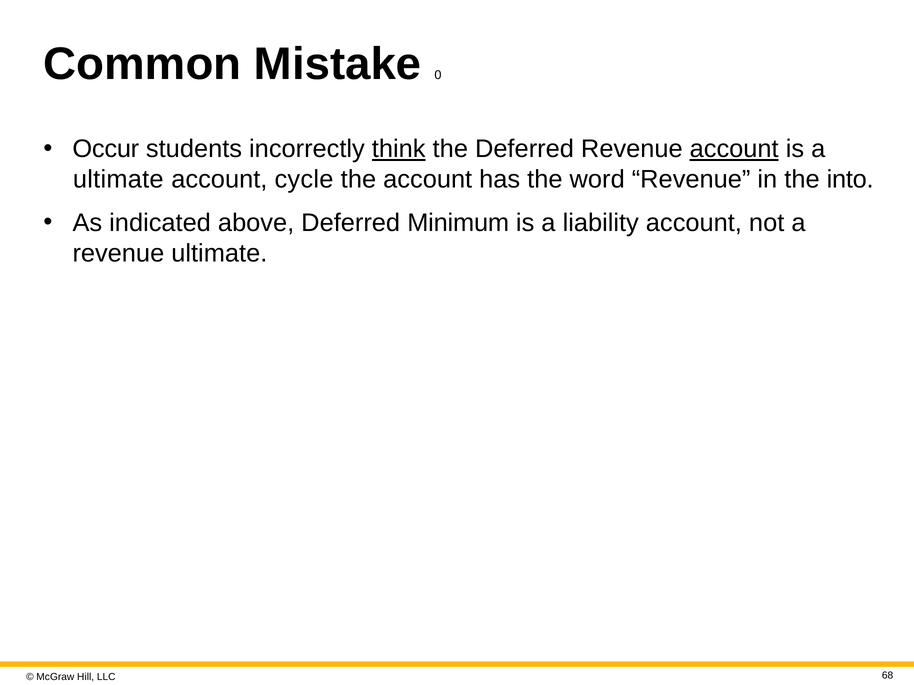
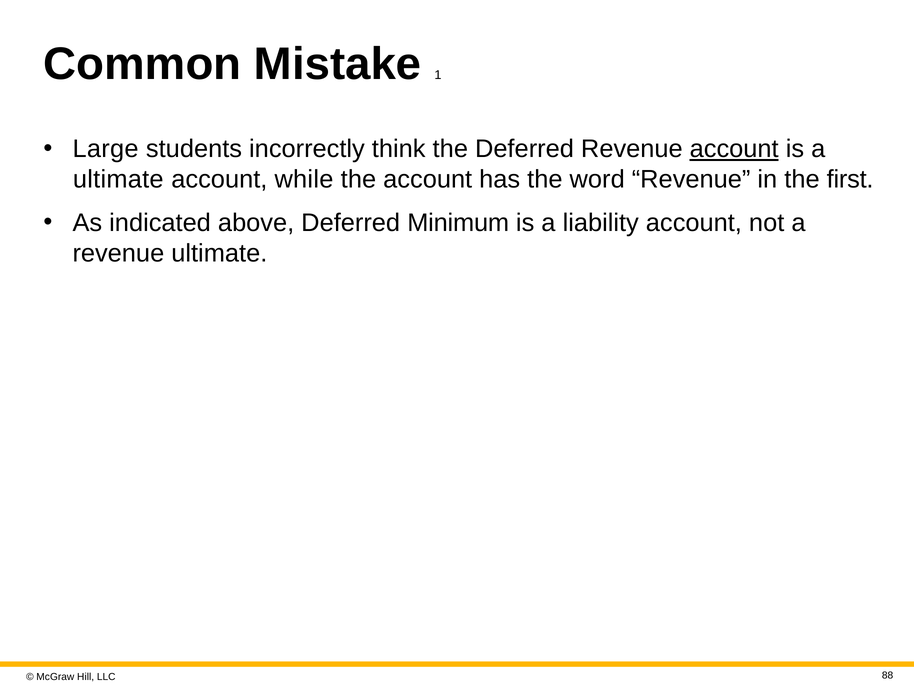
0: 0 -> 1 (438, 75)
Occur: Occur -> Large (106, 149)
think underline: present -> none (399, 149)
cycle: cycle -> while (304, 180)
into: into -> first (850, 180)
68: 68 -> 88 (888, 676)
